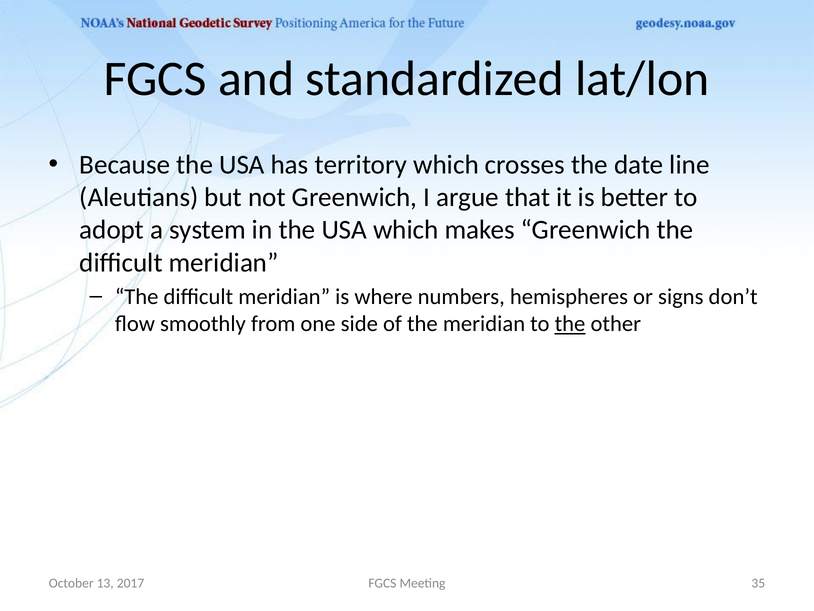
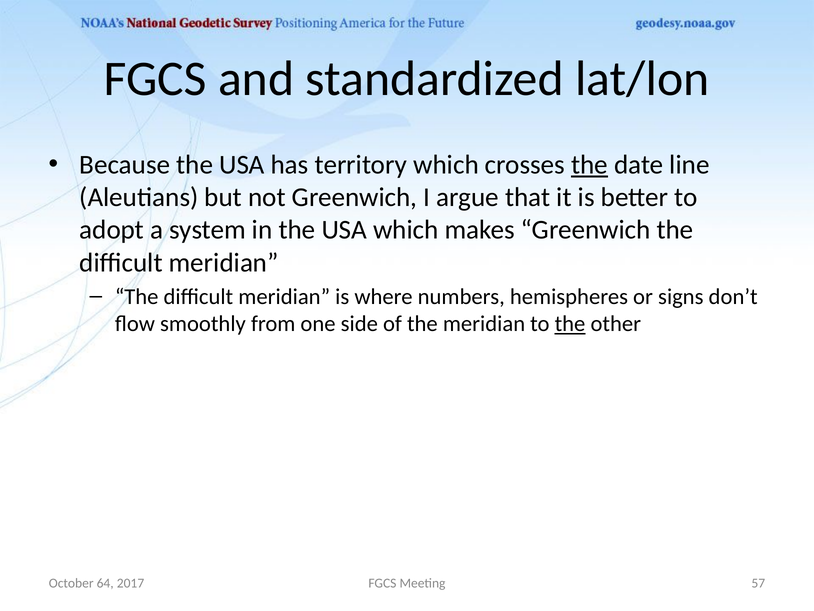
the underline: none -> present (590, 165)
13: 13 -> 64 (105, 583)
35: 35 -> 57 (758, 583)
